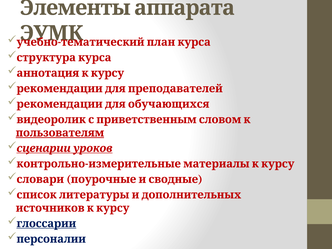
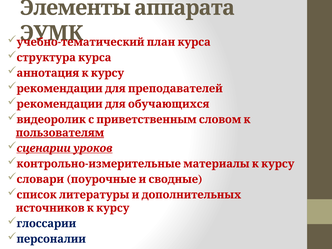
глоссарии underline: present -> none (46, 224)
